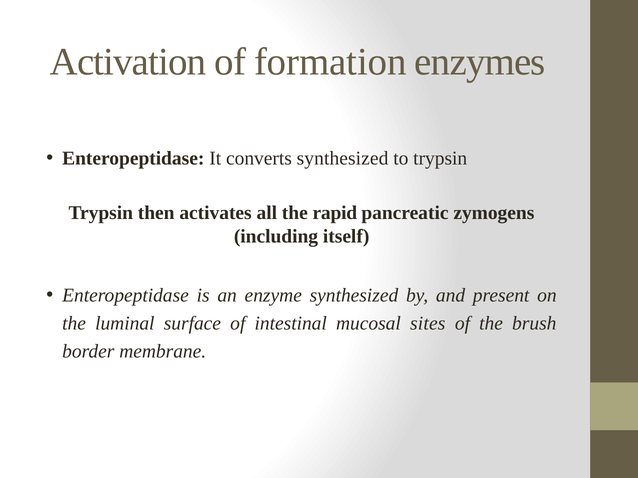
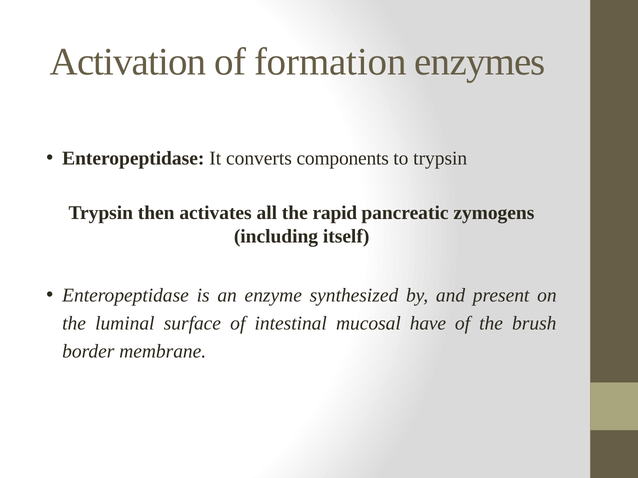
converts synthesized: synthesized -> components (343, 158)
sites: sites -> have (428, 324)
